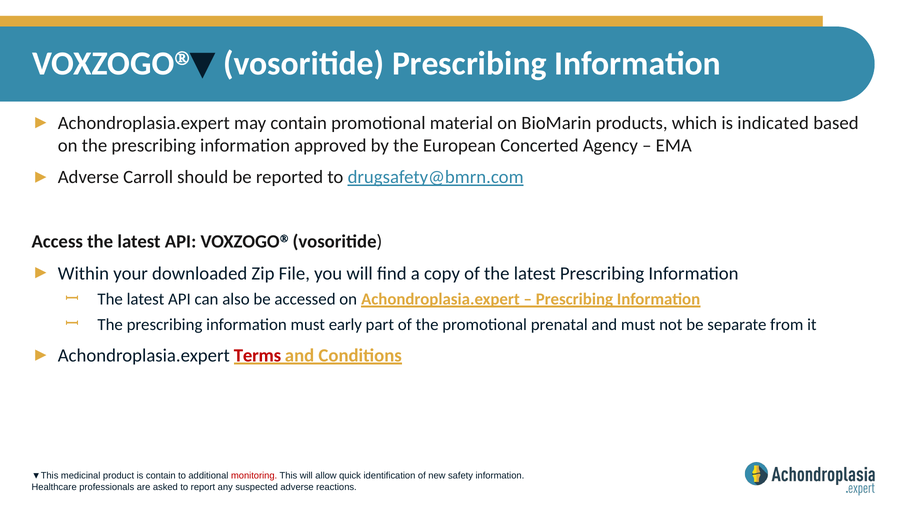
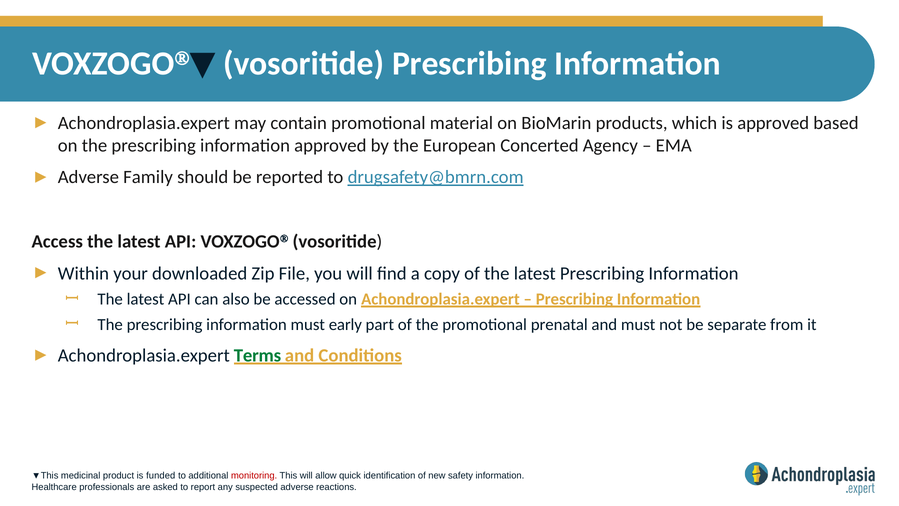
is indicated: indicated -> approved (773, 123)
Carroll: Carroll -> Family (148, 177)
Terms colour: red -> green (257, 355)
is contain: contain -> funded (161, 475)
